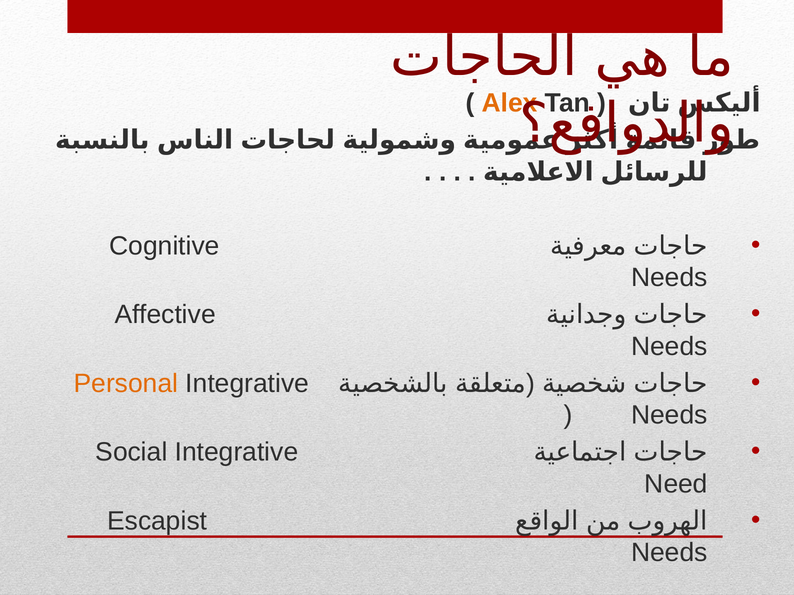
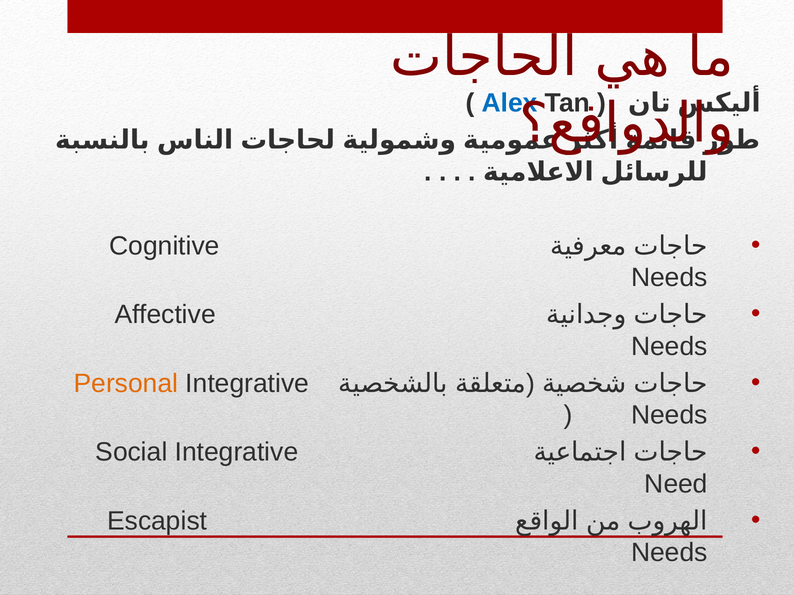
Alex colour: orange -> blue (510, 103)
